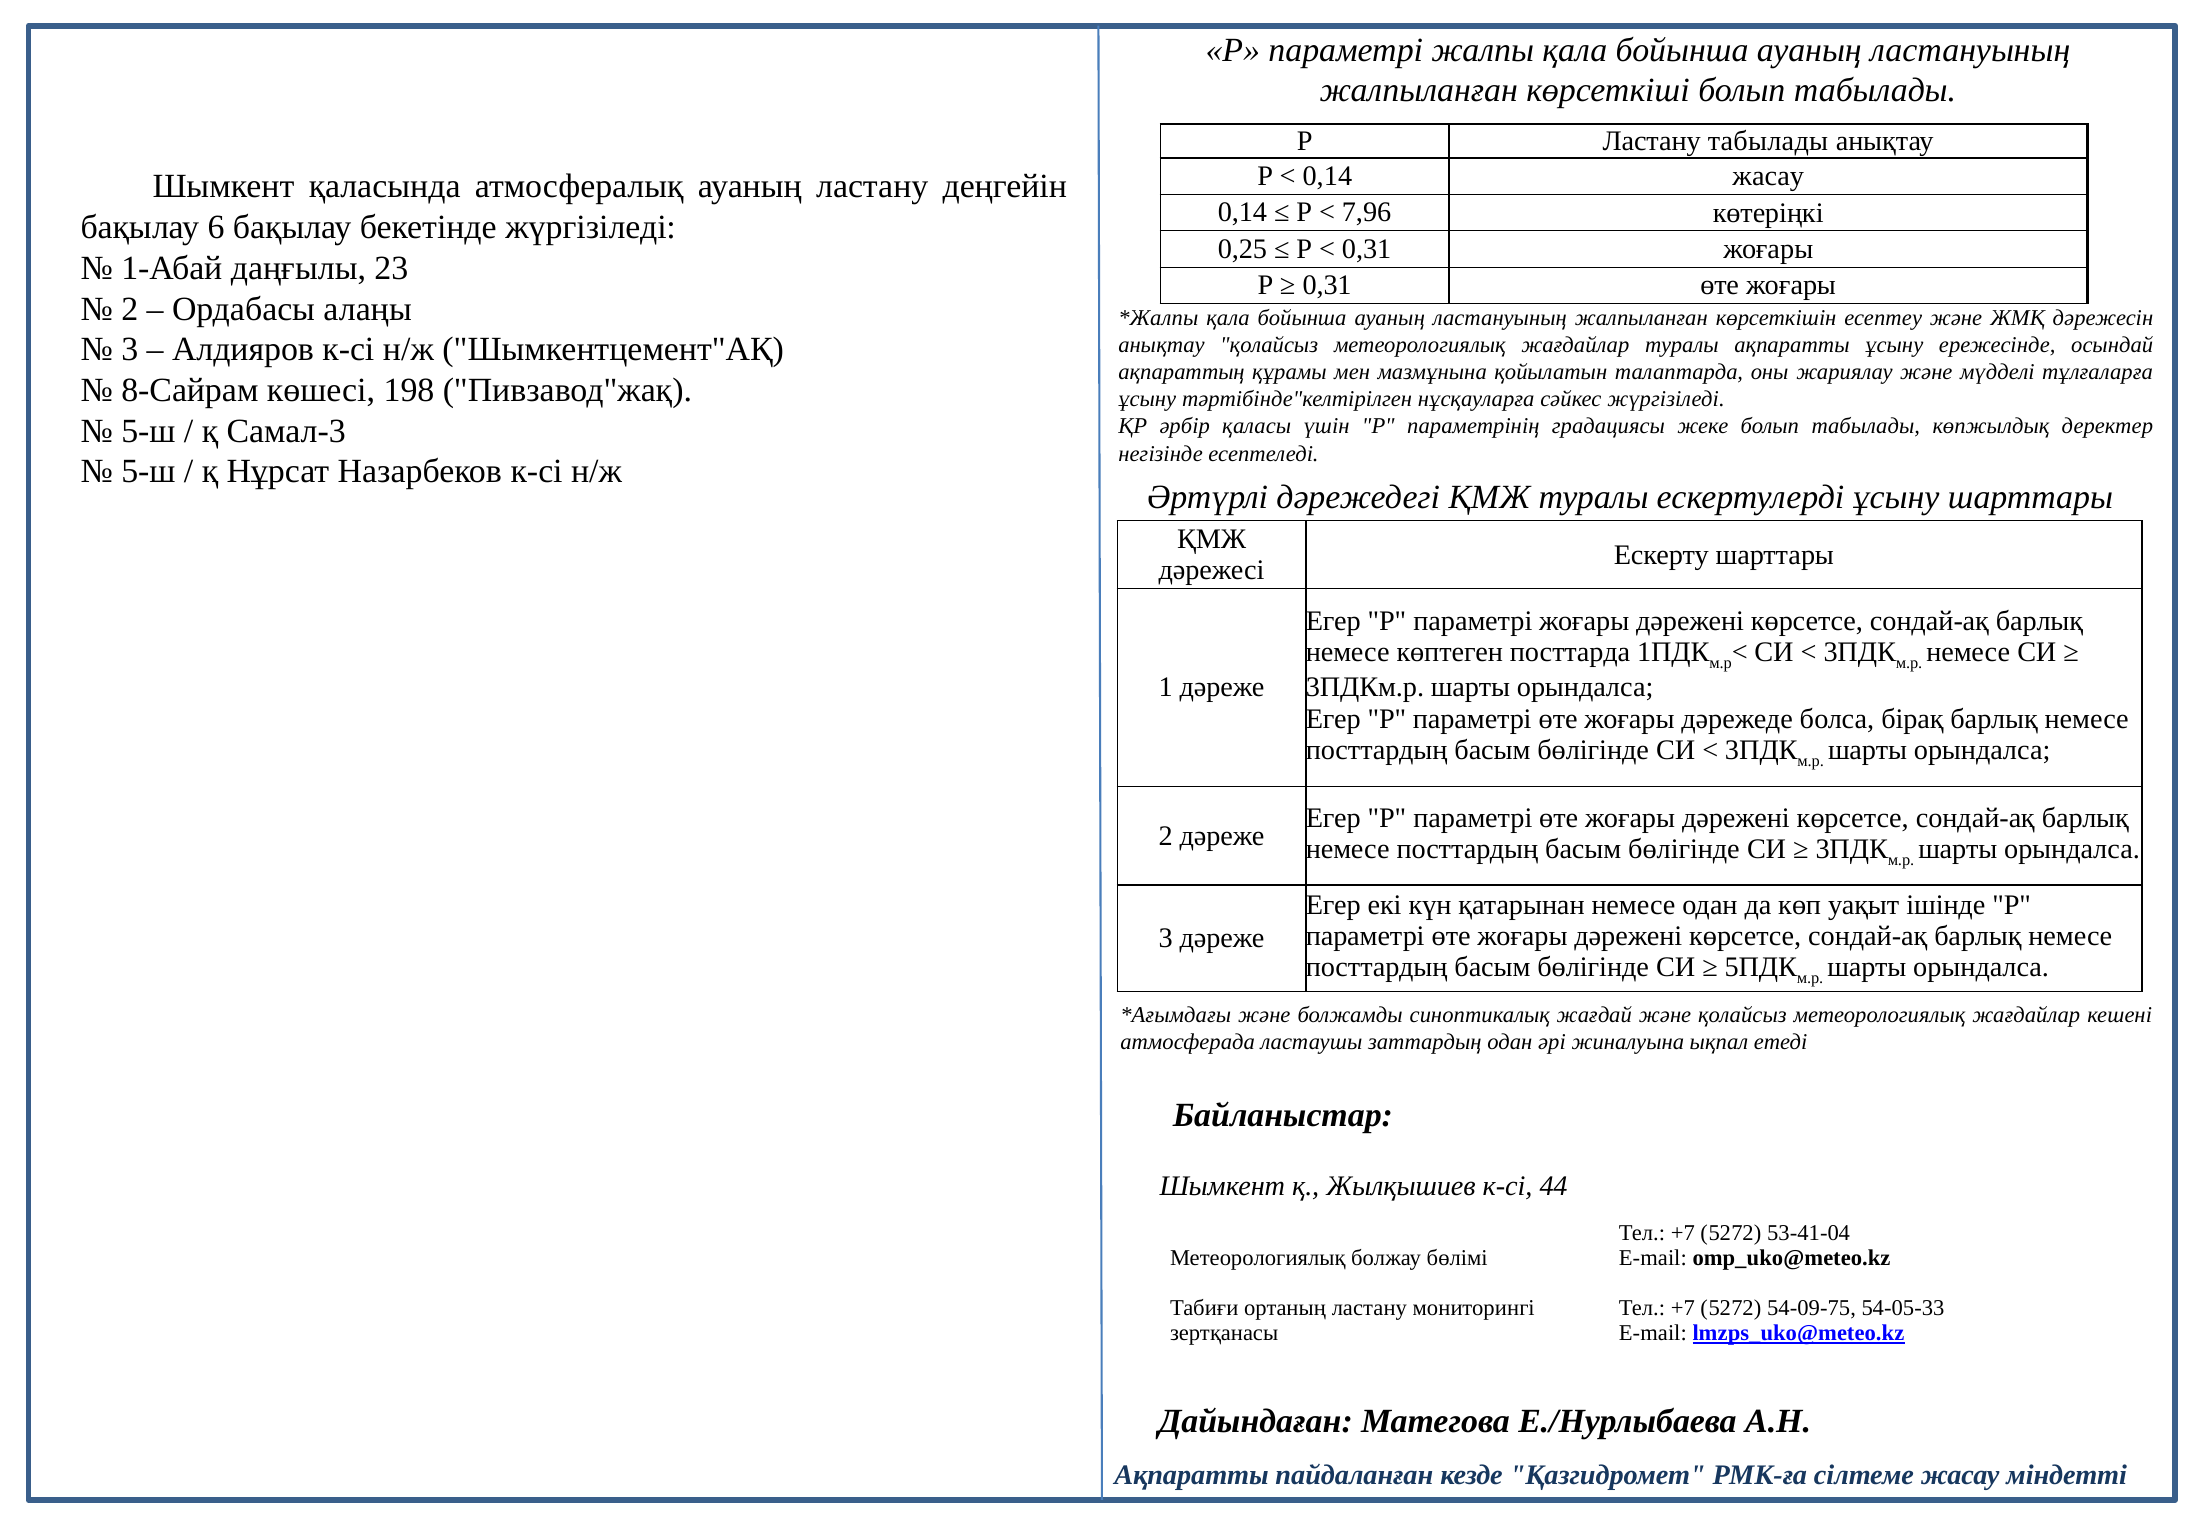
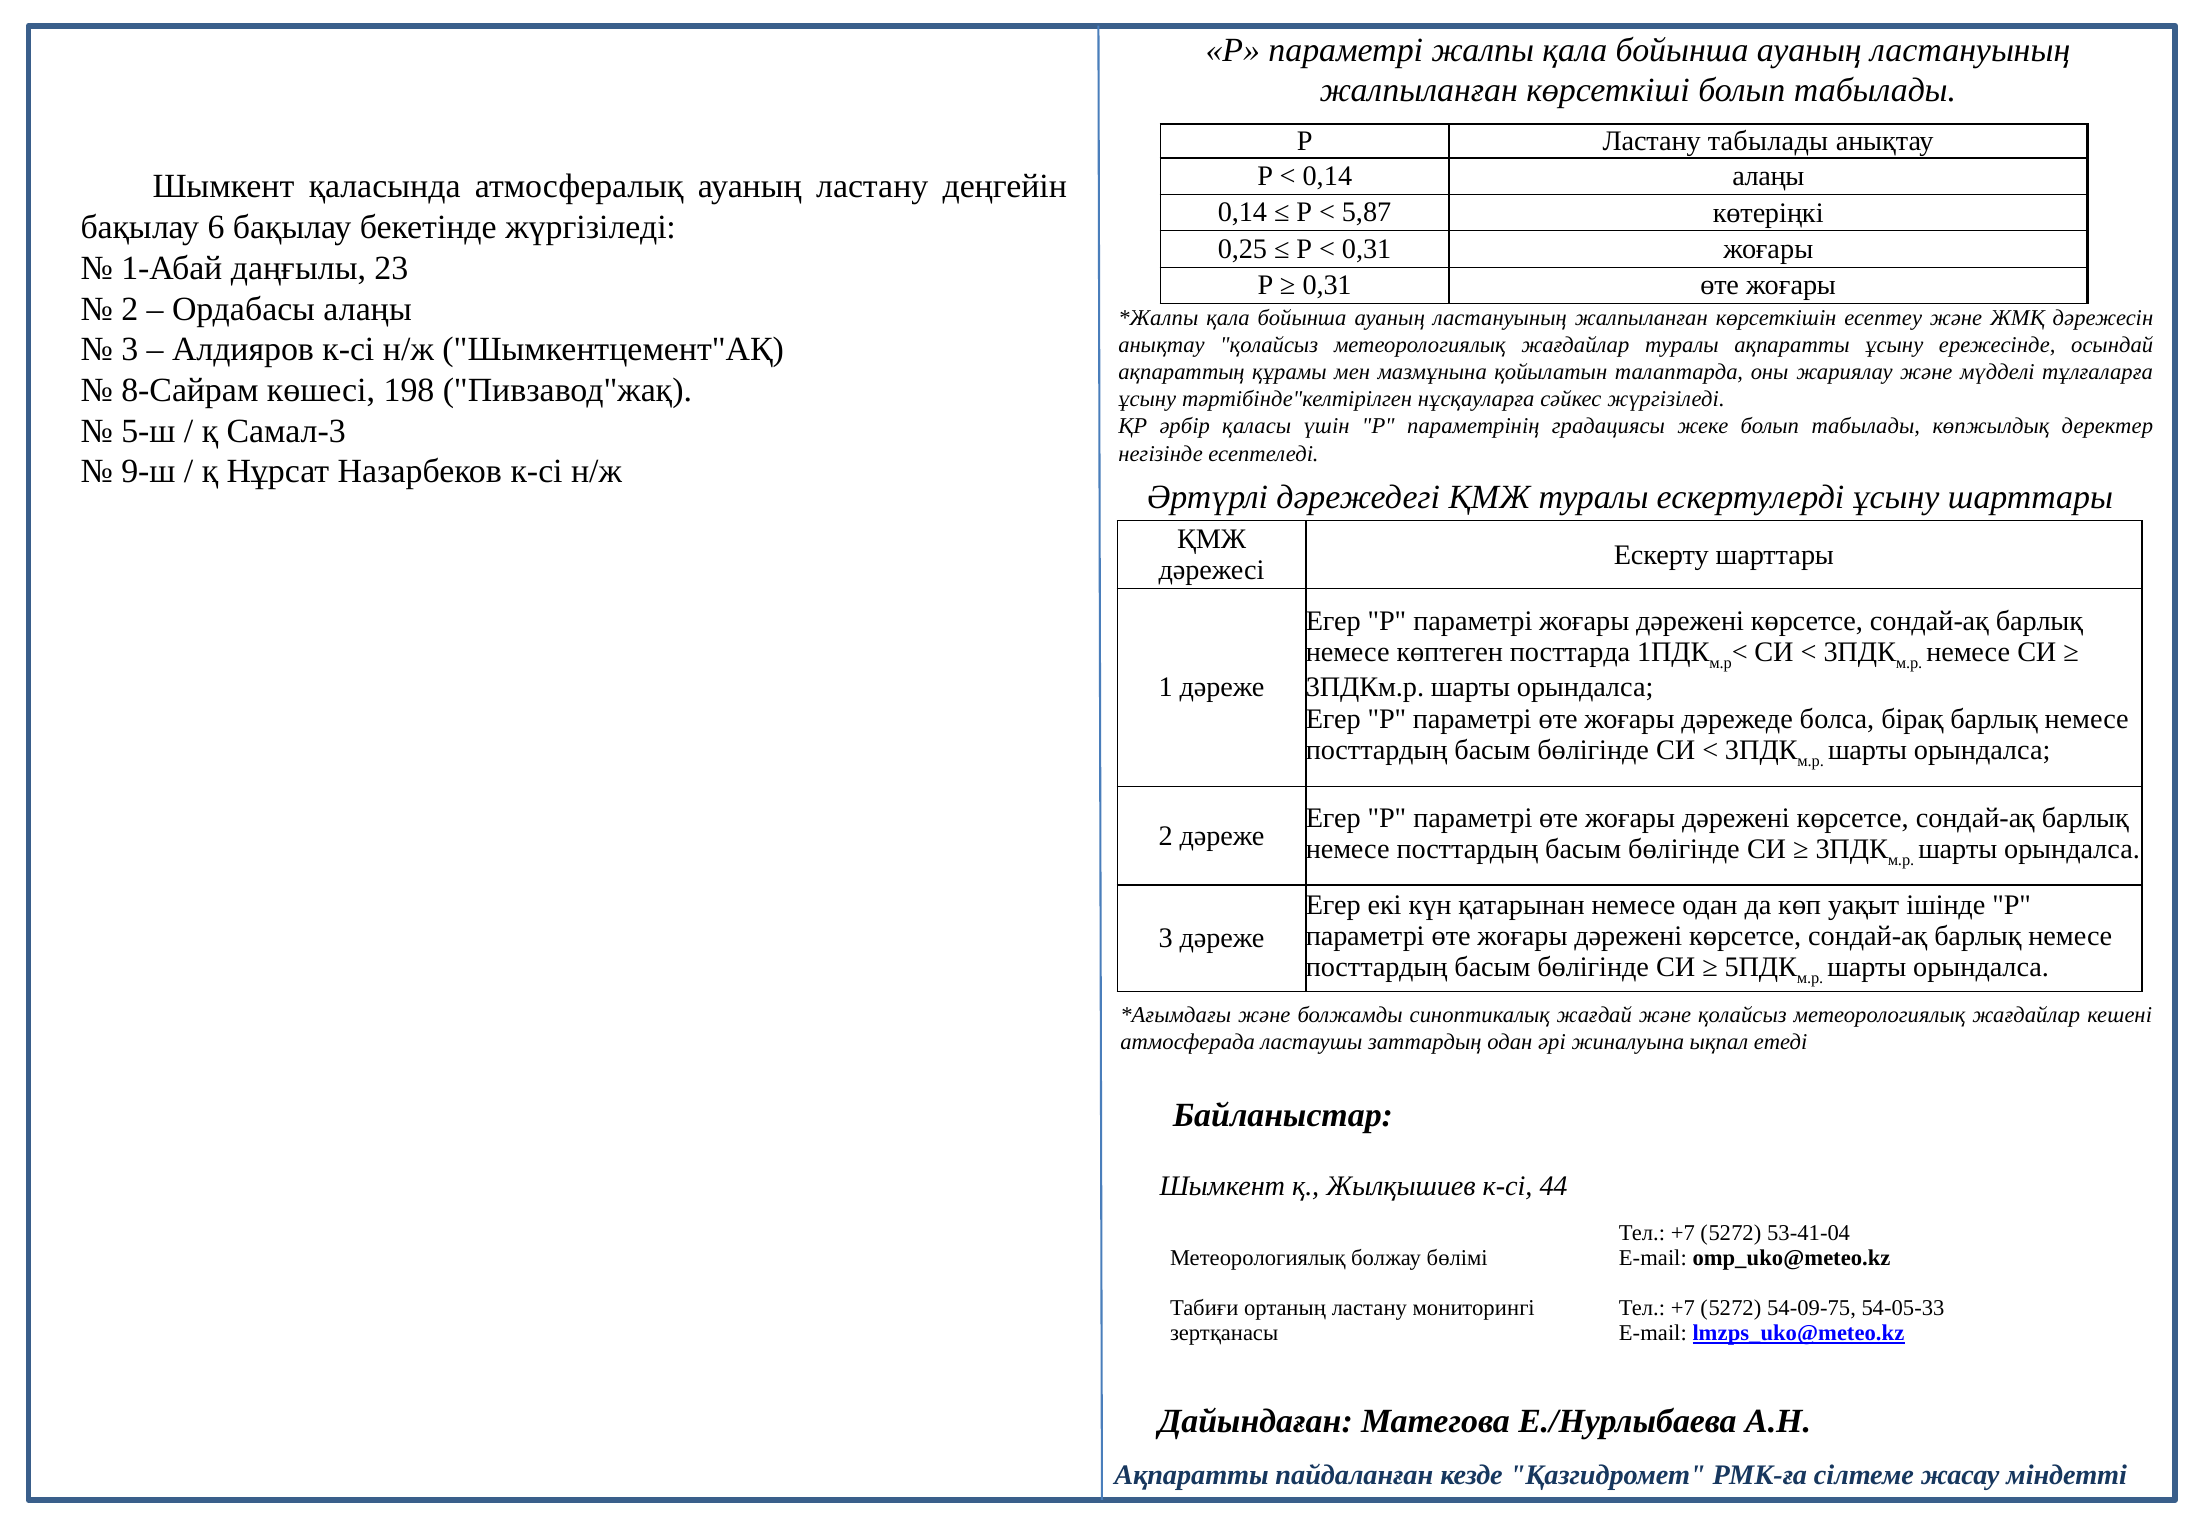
0,14 жасау: жасау -> алаңы (1768, 176)
7,96: 7,96 -> 5,87 (1367, 212)
5-ш: 5-ш -> 9-ш (148, 472)
